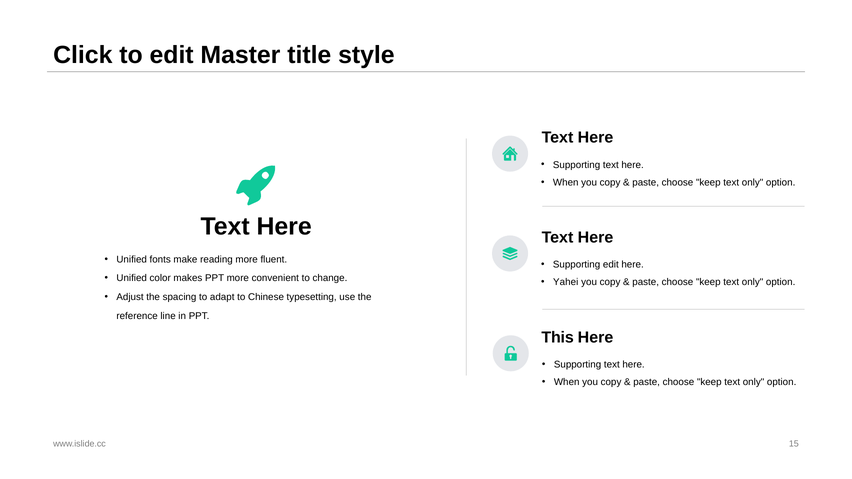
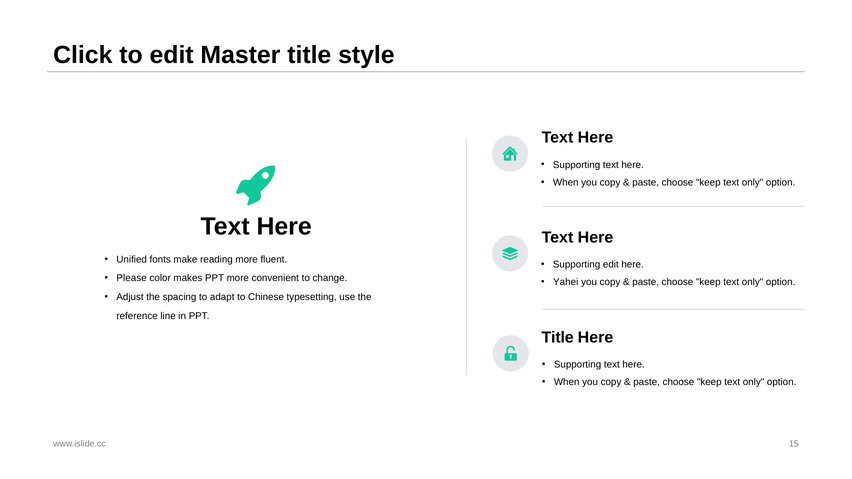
Unified: Unified -> Please (132, 278)
This: This -> Title (558, 337)
